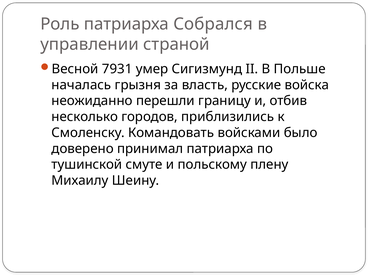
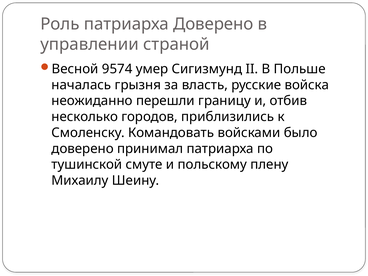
патриарха Собрался: Собрался -> Доверено (213, 24)
7931: 7931 -> 9574 (117, 69)
